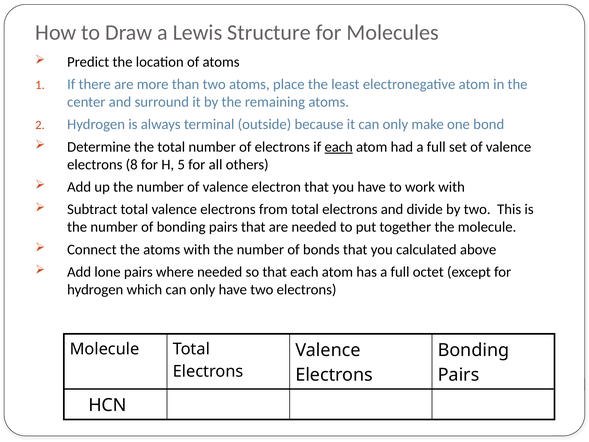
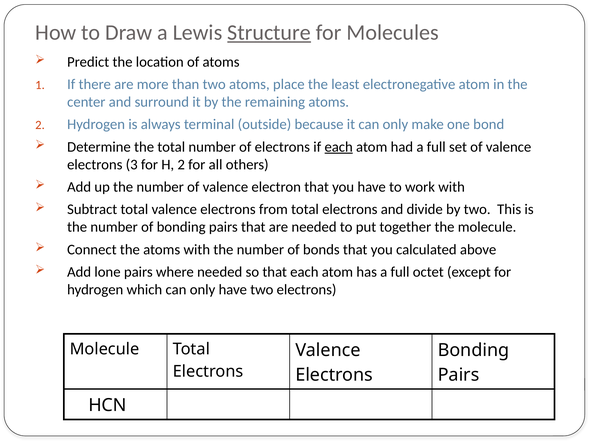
Structure underline: none -> present (269, 32)
8: 8 -> 3 (132, 164)
H 5: 5 -> 2 (181, 164)
